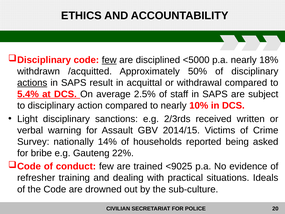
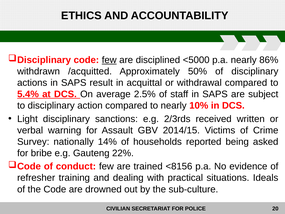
18%: 18% -> 86% (269, 60)
actions underline: present -> none (32, 83)
<9025: <9025 -> <8156 (179, 166)
